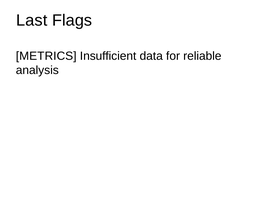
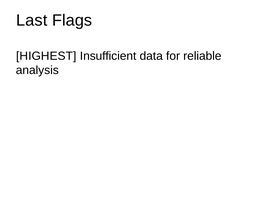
METRICS: METRICS -> HIGHEST (46, 56)
